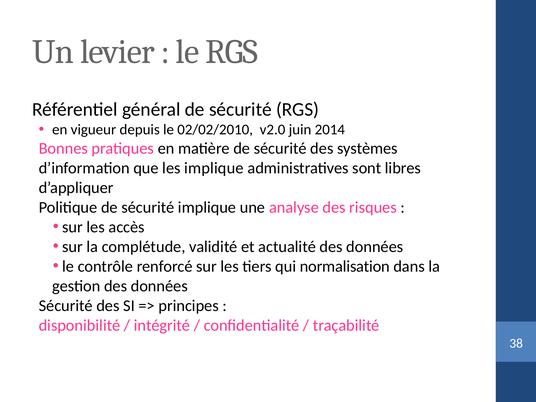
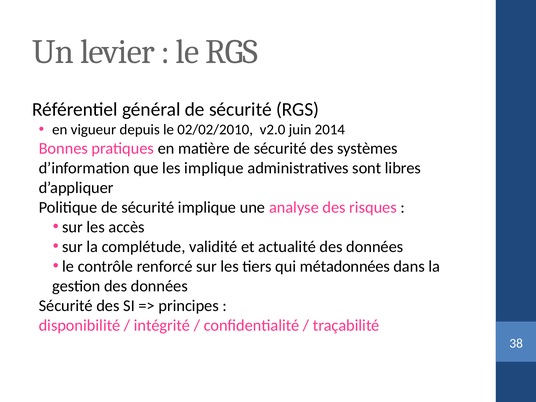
normalisation: normalisation -> métadonnées (345, 266)
